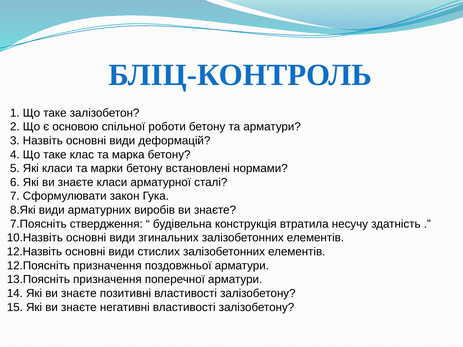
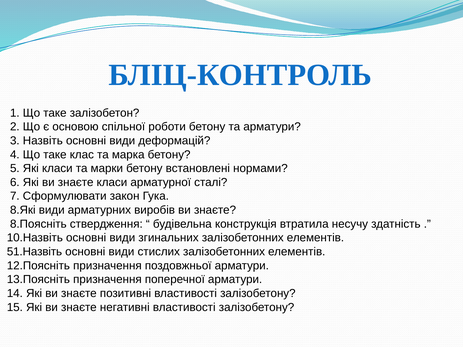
7.Поясніть: 7.Поясніть -> 8.Поясніть (38, 224)
12.Назвіть: 12.Назвіть -> 51.Назвіть (34, 252)
